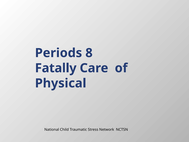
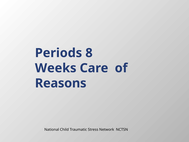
Fatally: Fatally -> Weeks (56, 68)
Physical: Physical -> Reasons (61, 83)
